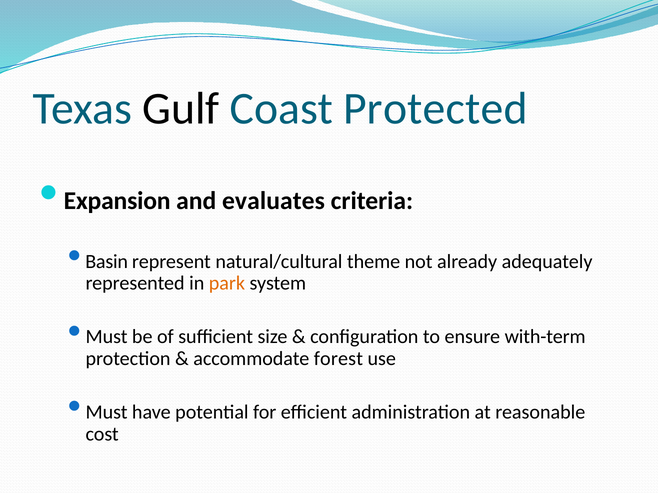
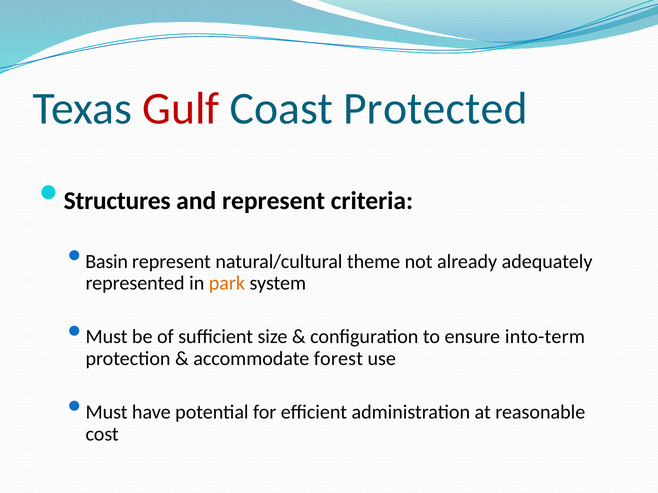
Gulf colour: black -> red (181, 109)
Expansion: Expansion -> Structures (117, 201)
and evaluates: evaluates -> represent (274, 201)
with-term: with-term -> into-term (545, 337)
